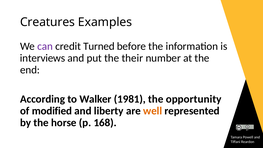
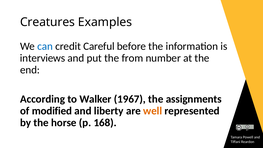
can colour: purple -> blue (45, 46)
Turned: Turned -> Careful (99, 46)
their: their -> from (132, 58)
1981: 1981 -> 1967 (130, 99)
opportunity: opportunity -> assignments (194, 99)
